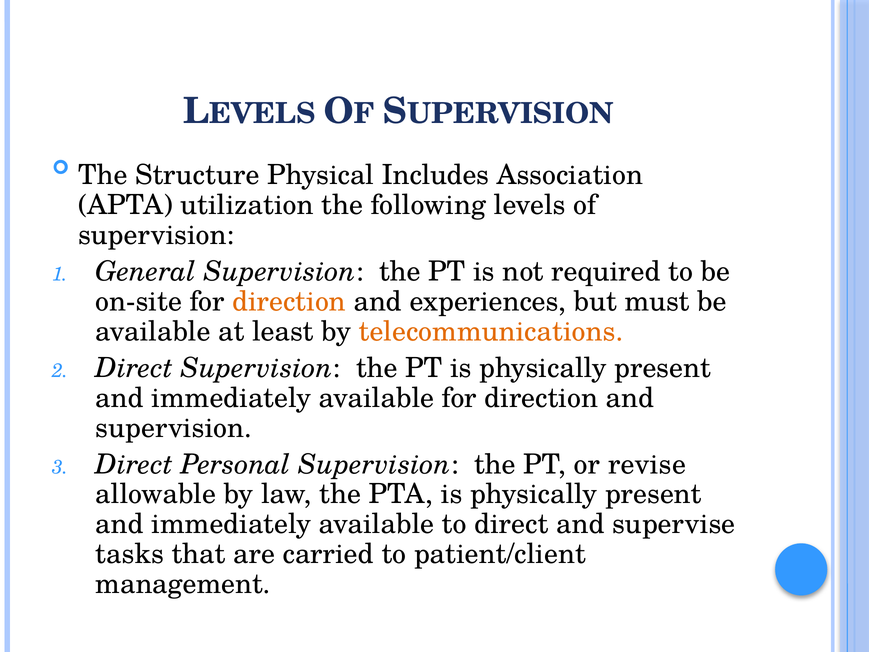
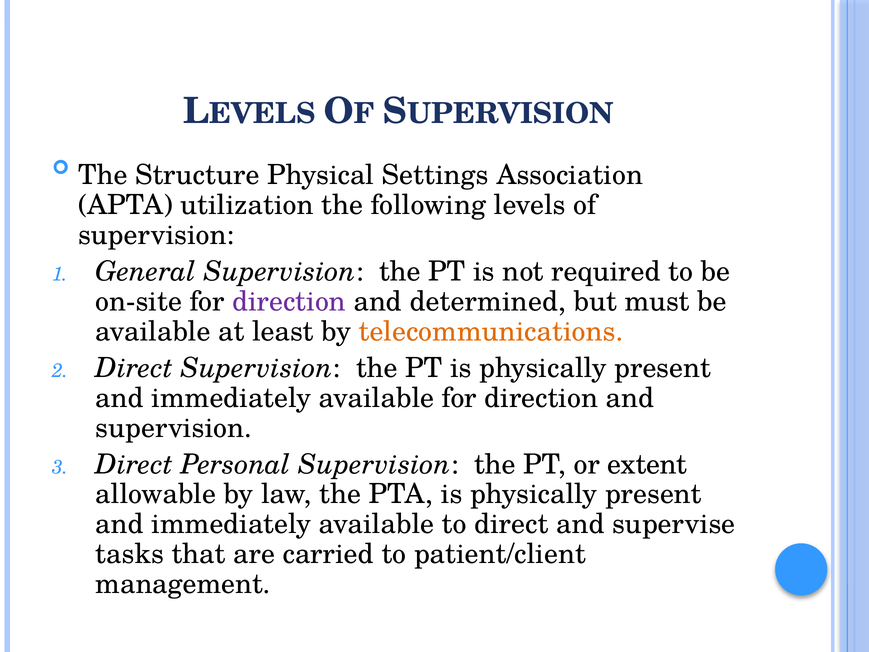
Includes: Includes -> Settings (435, 175)
direction colour: orange -> purple (289, 301)
experiences: experiences -> determined (488, 301)
revise: revise -> extent (647, 464)
